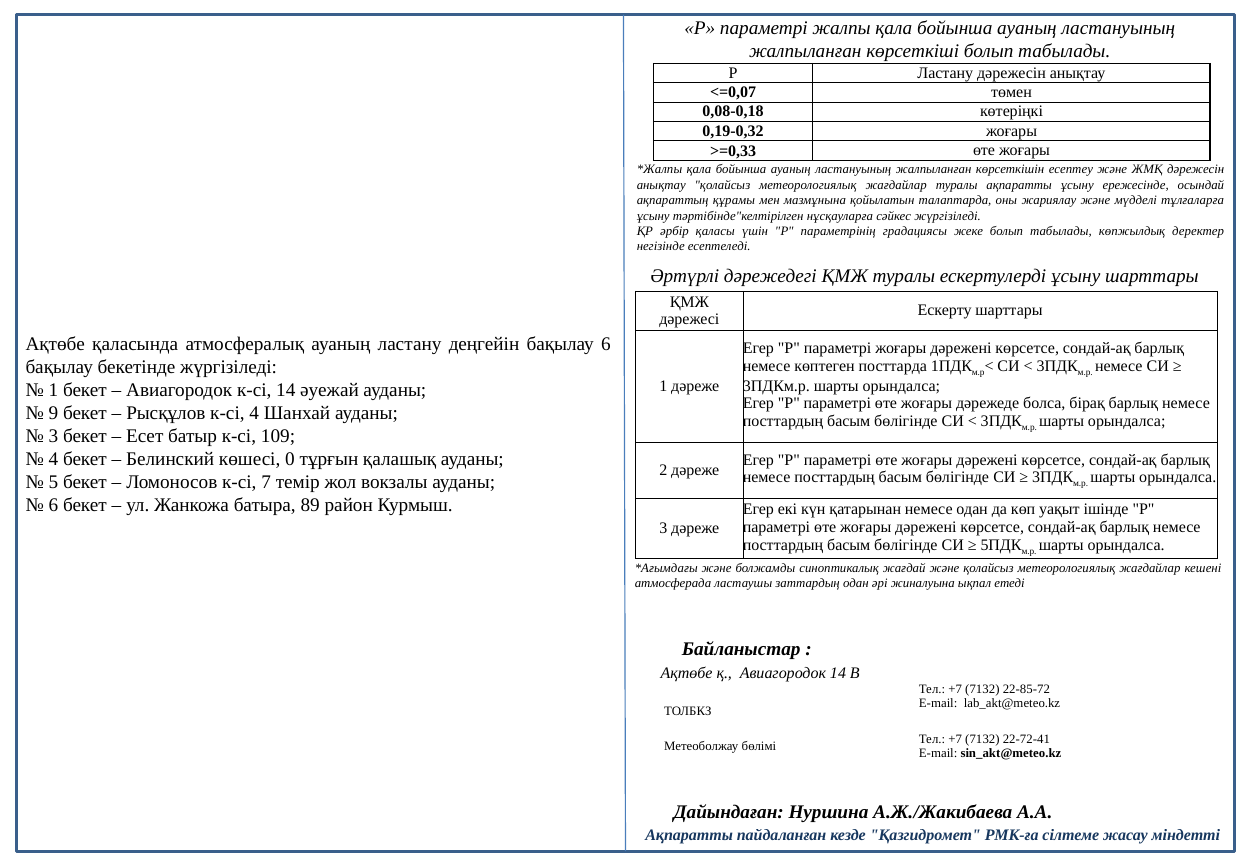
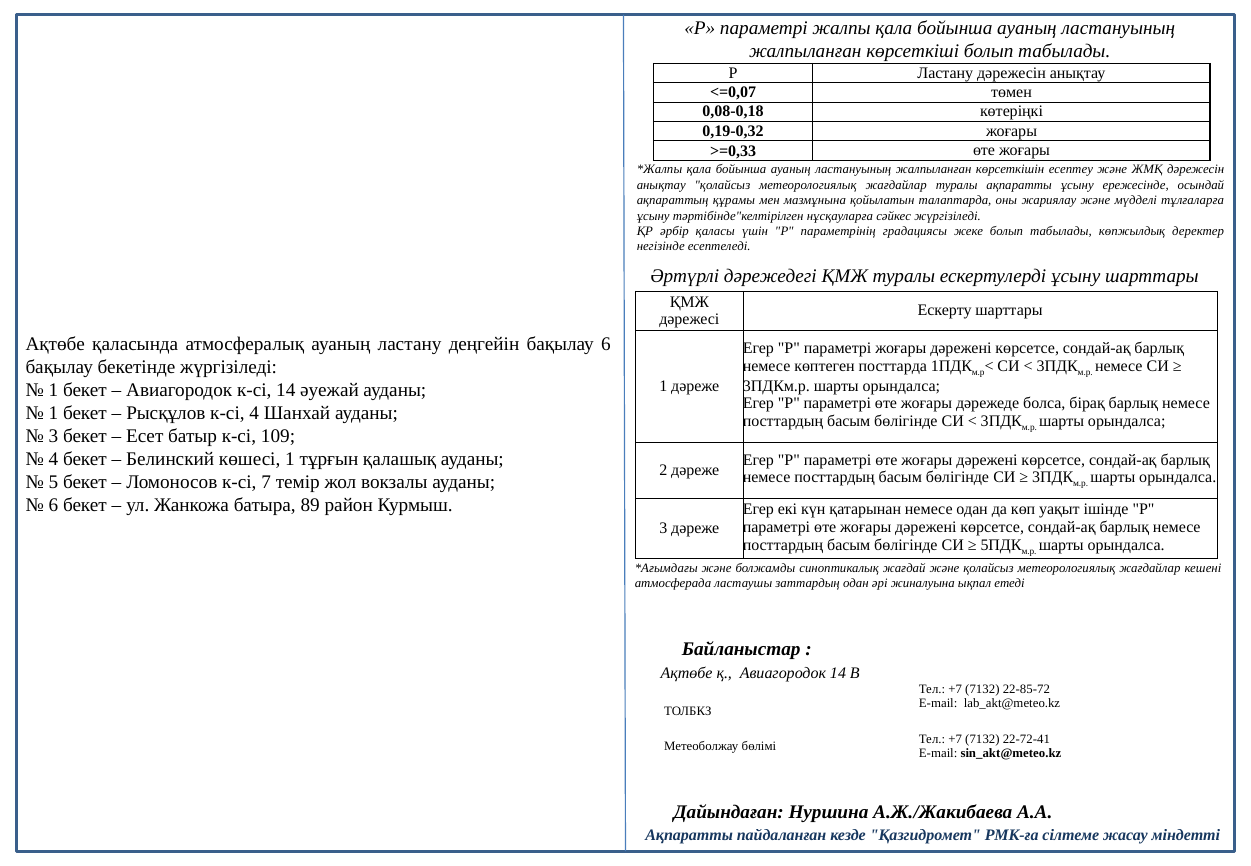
9: 9 -> 1 (53, 413)
көшесі 0: 0 -> 1 (290, 459)
